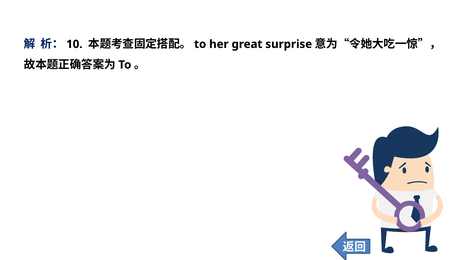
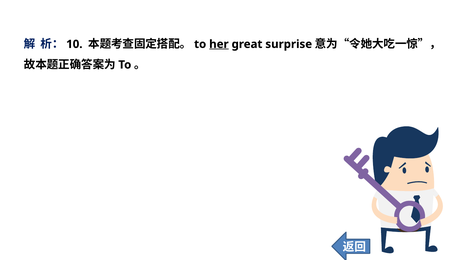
her underline: none -> present (219, 44)
